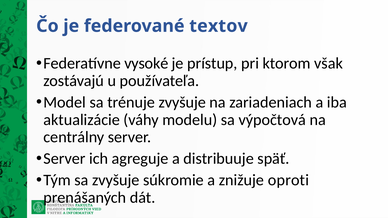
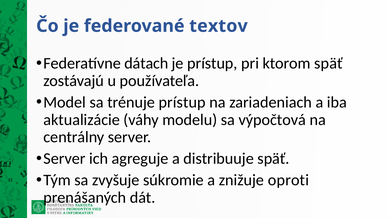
vysoké: vysoké -> dátach (146, 63)
ktorom však: však -> späť (329, 63)
trénuje zvyšuje: zvyšuje -> prístup (182, 102)
